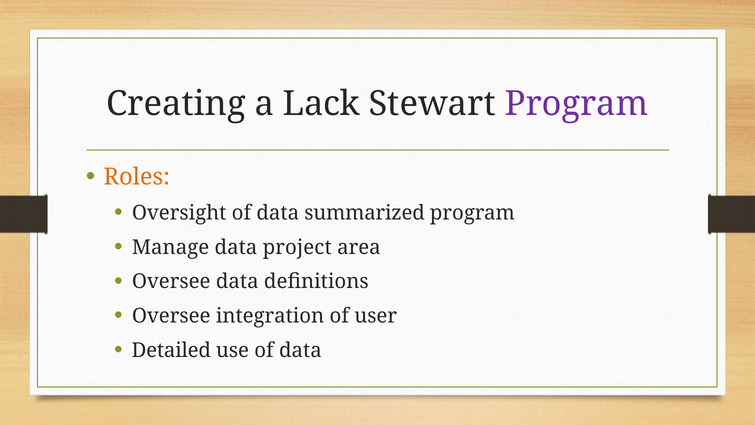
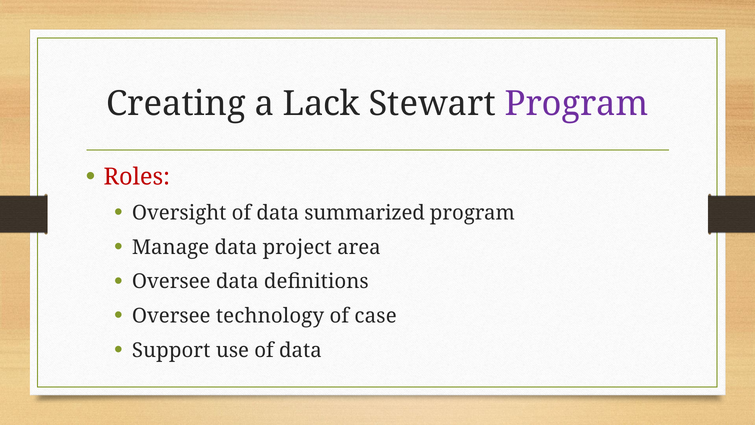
Roles colour: orange -> red (137, 177)
integration: integration -> technology (270, 316)
user: user -> case (376, 316)
Detailed: Detailed -> Support (171, 350)
